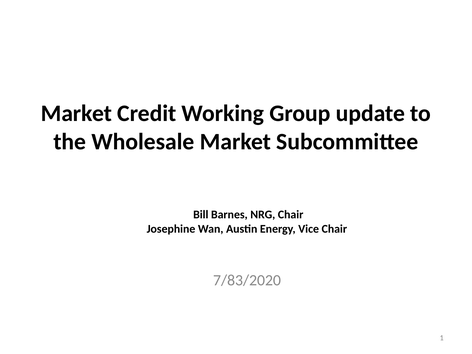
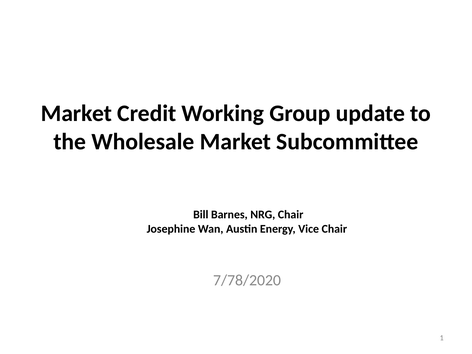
7/83/2020: 7/83/2020 -> 7/78/2020 (247, 280)
